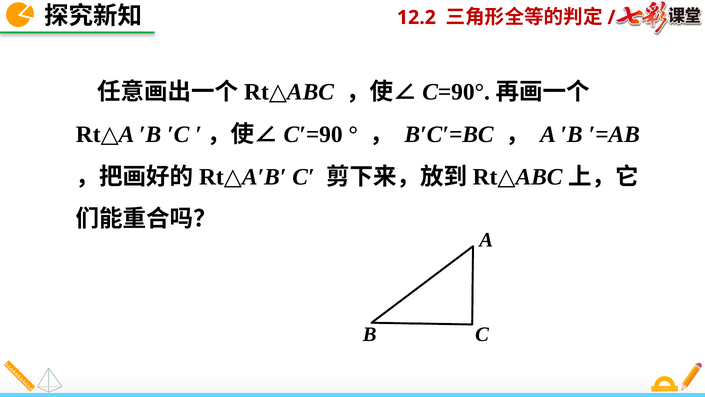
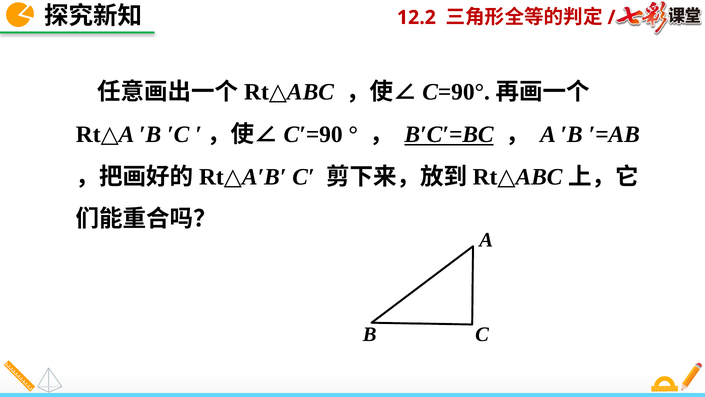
B′C′=BC underline: none -> present (449, 134)
